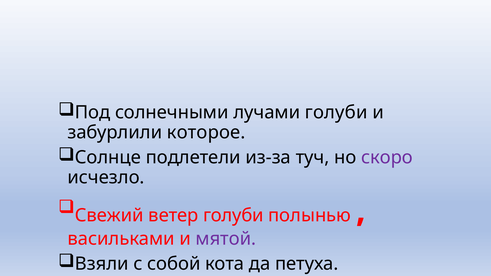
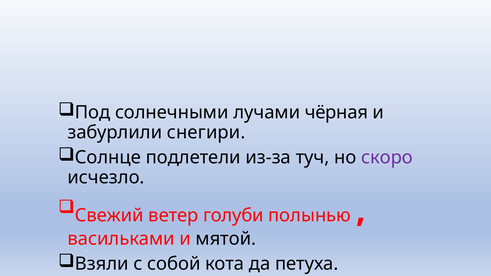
лучами голуби: голуби -> чёрная (336, 113)
которое: которое -> снегири (206, 133)
мятой colour: purple -> black (226, 239)
